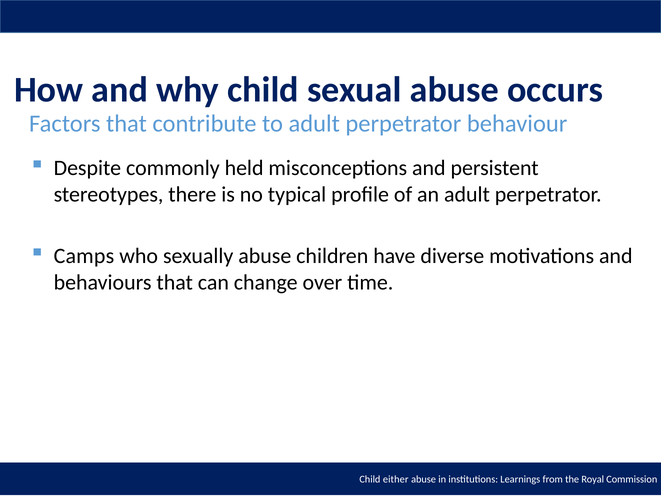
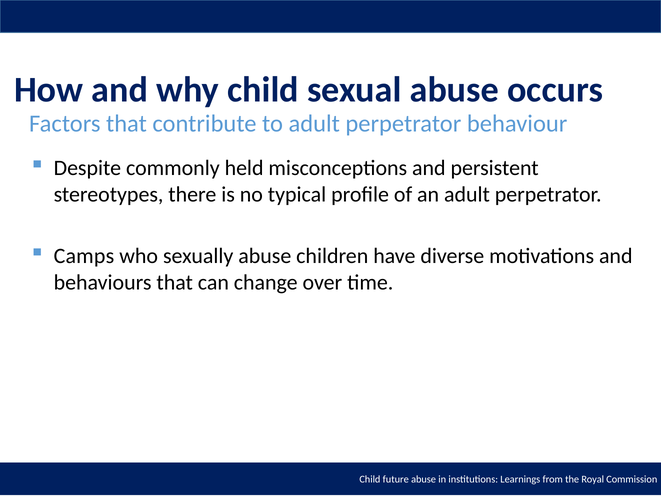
either: either -> future (396, 479)
